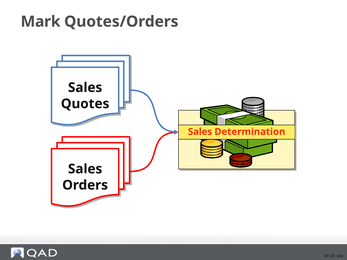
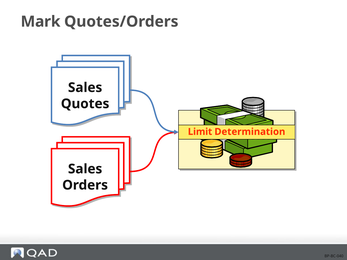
Sales: Sales -> Limit (200, 132)
